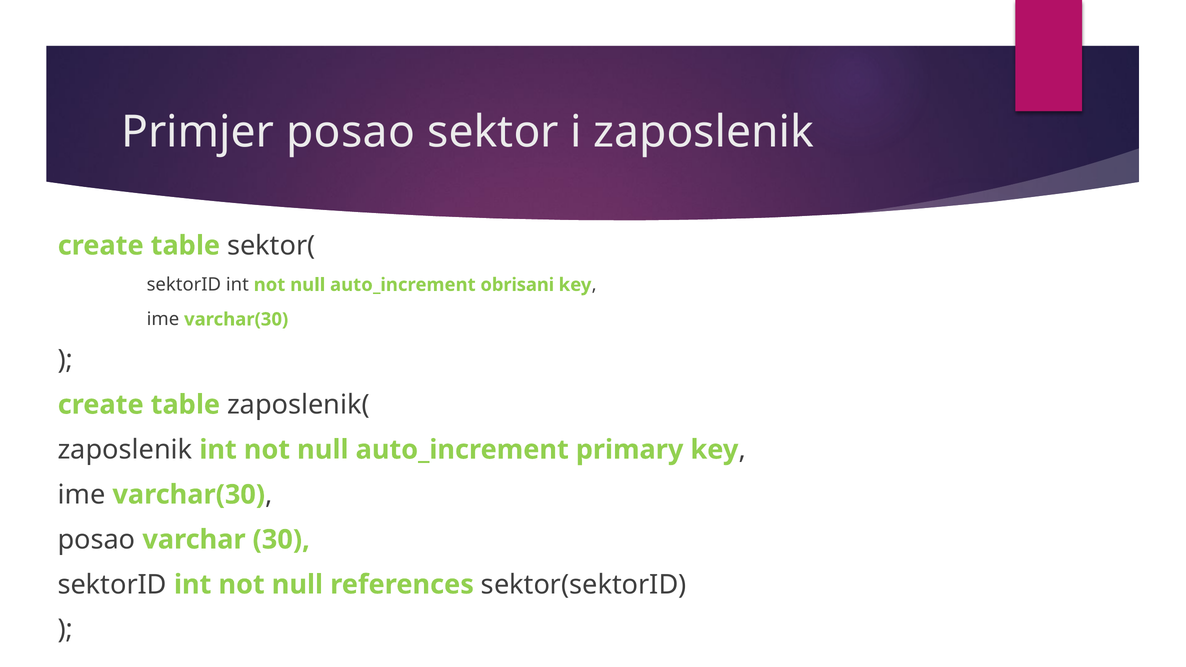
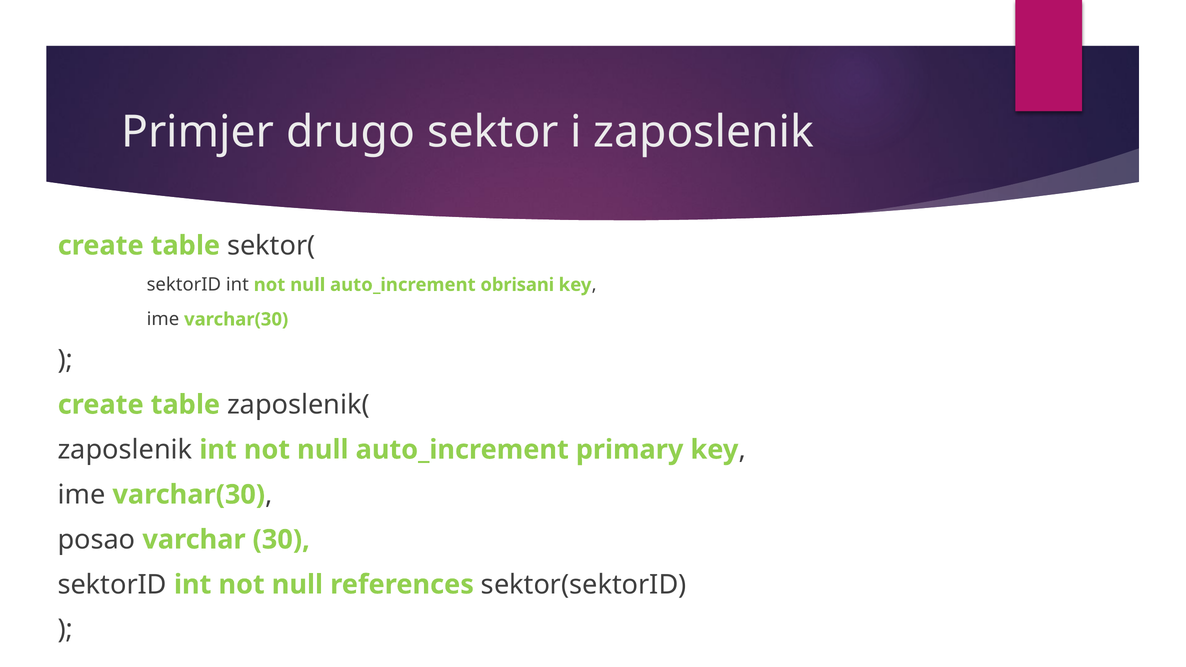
Primjer posao: posao -> drugo (351, 132)
